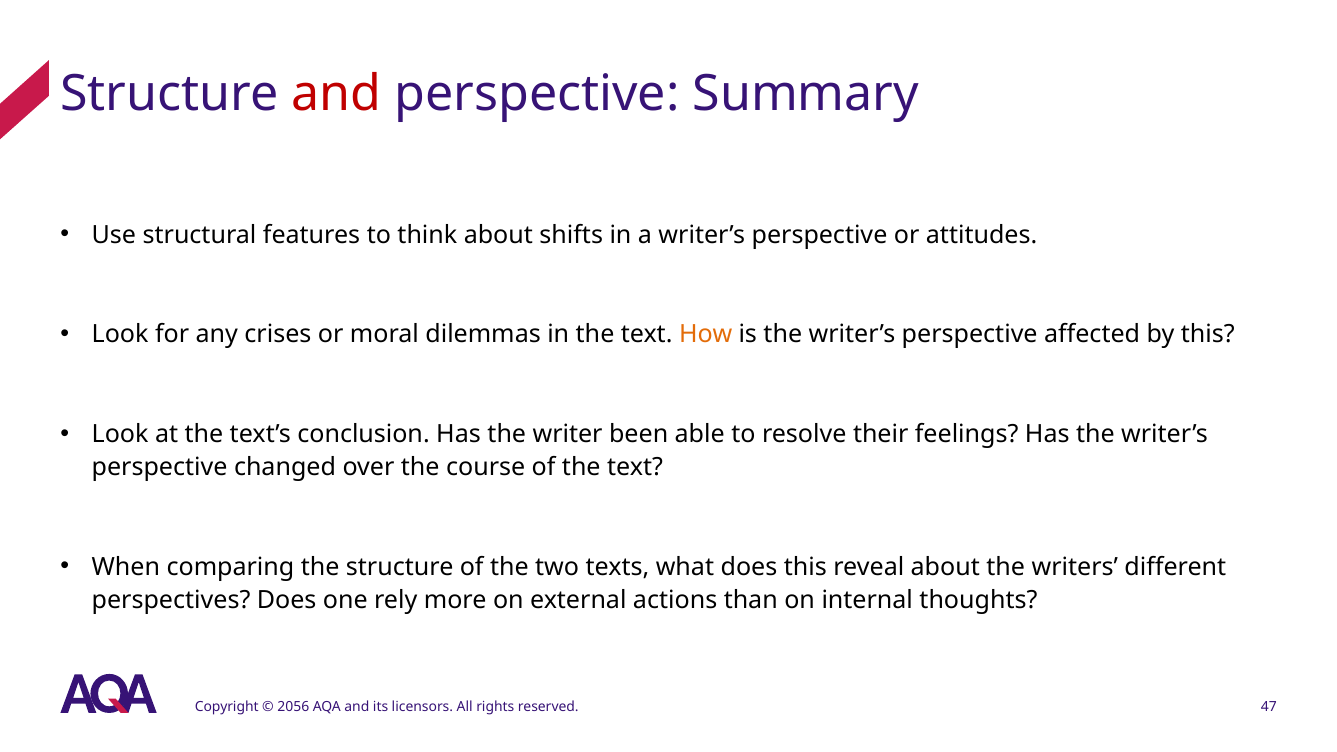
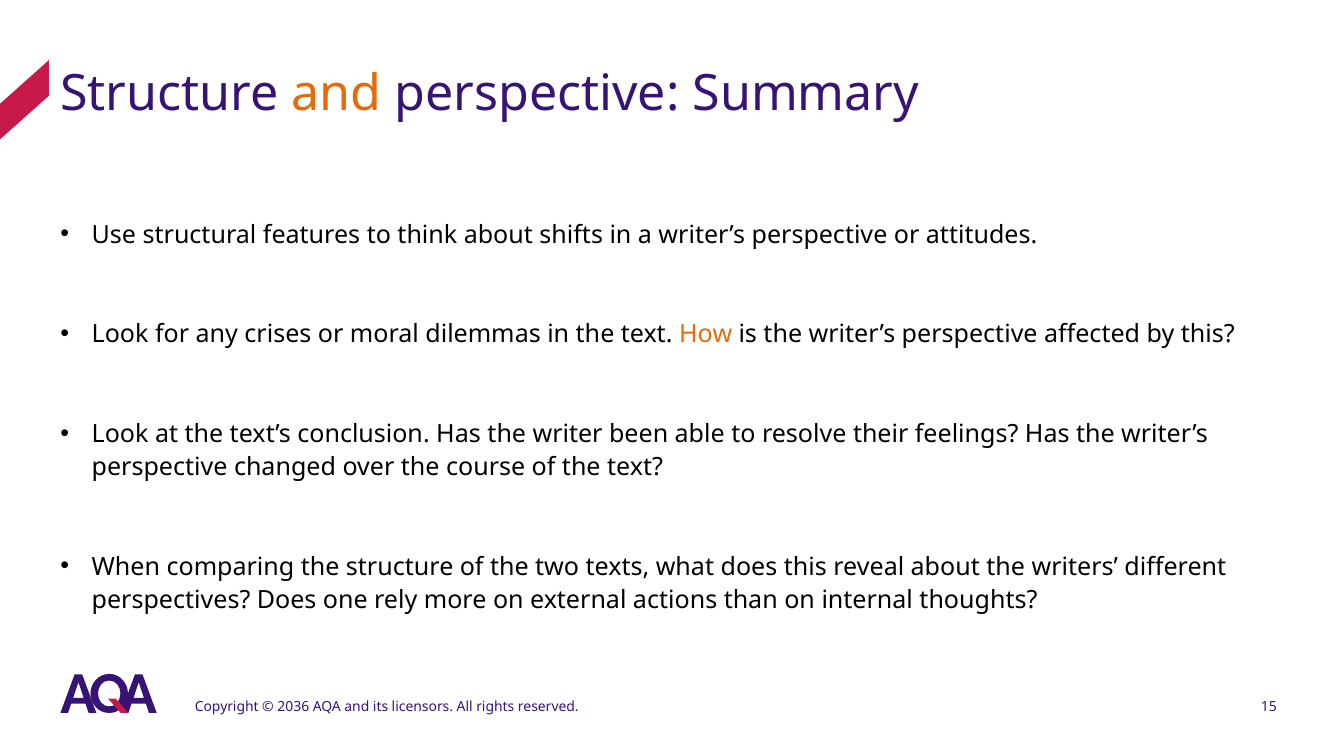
and colour: red -> orange (337, 94)
2056: 2056 -> 2036 (293, 707)
47: 47 -> 15 (1269, 707)
